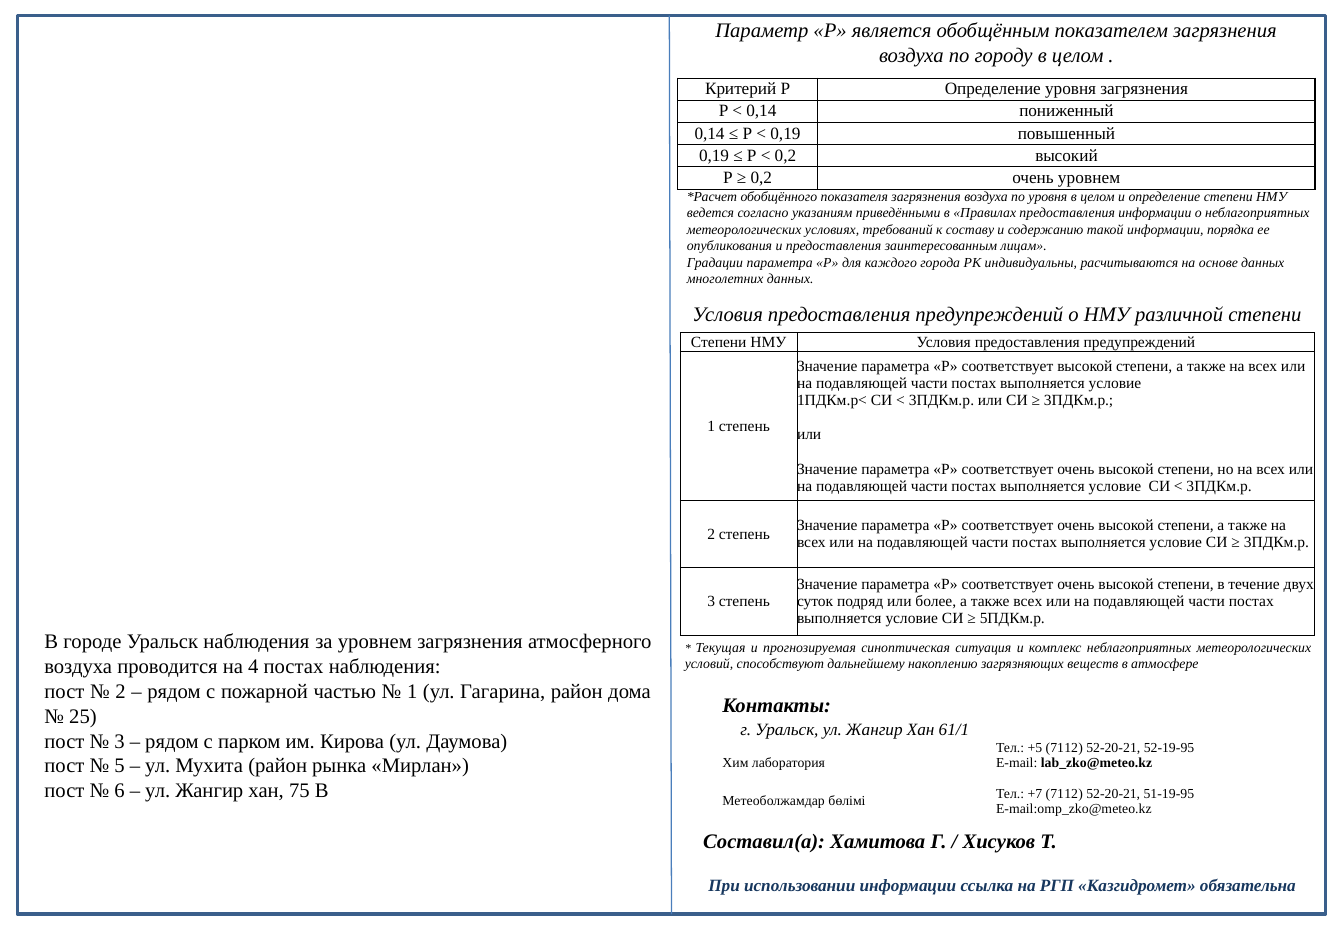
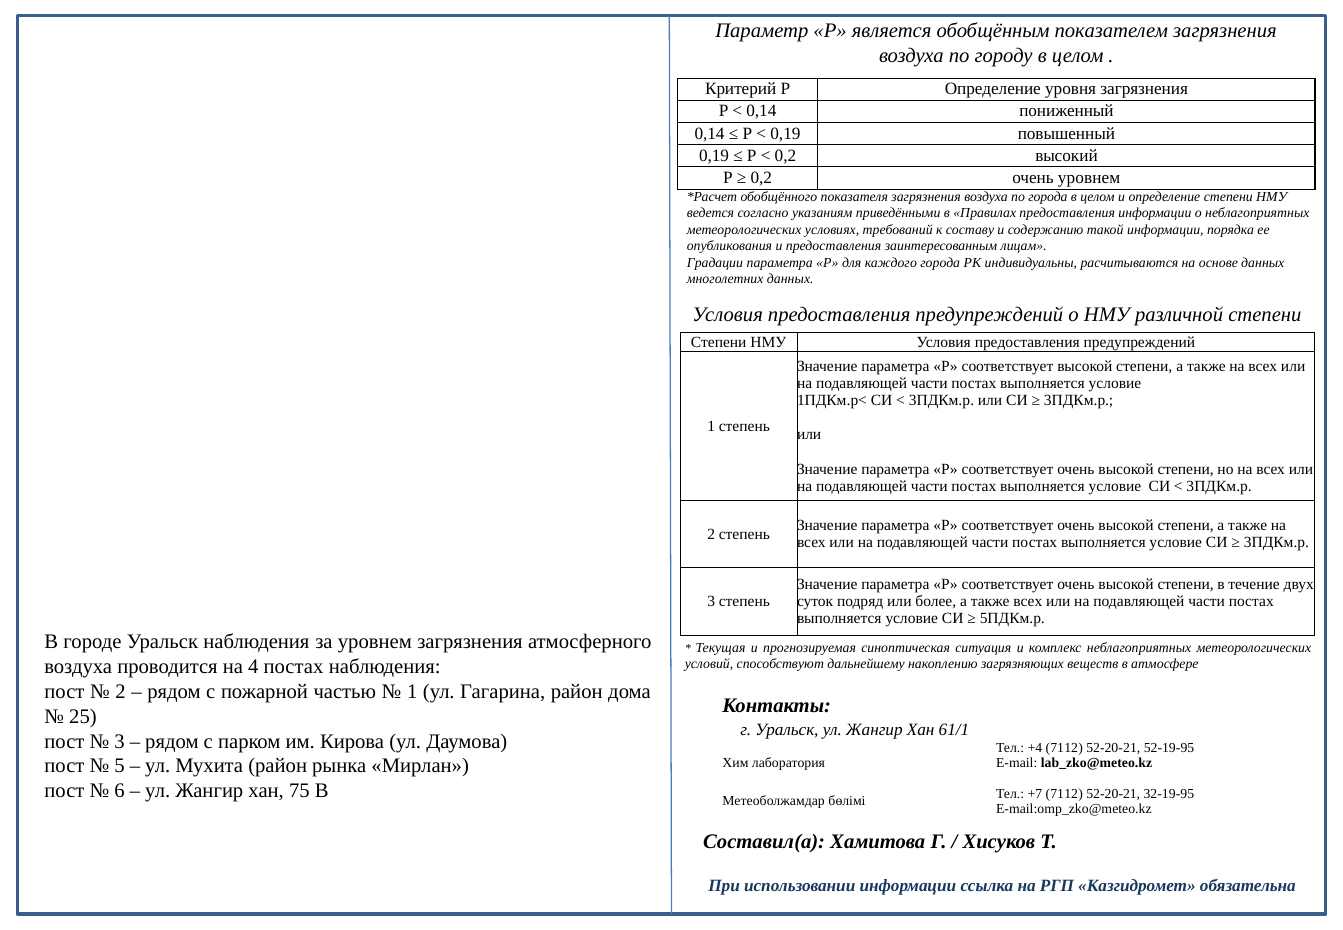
по уровня: уровня -> города (1048, 197)
+5: +5 -> +4 (1035, 748)
51-19-95: 51-19-95 -> 32-19-95 (1169, 793)
